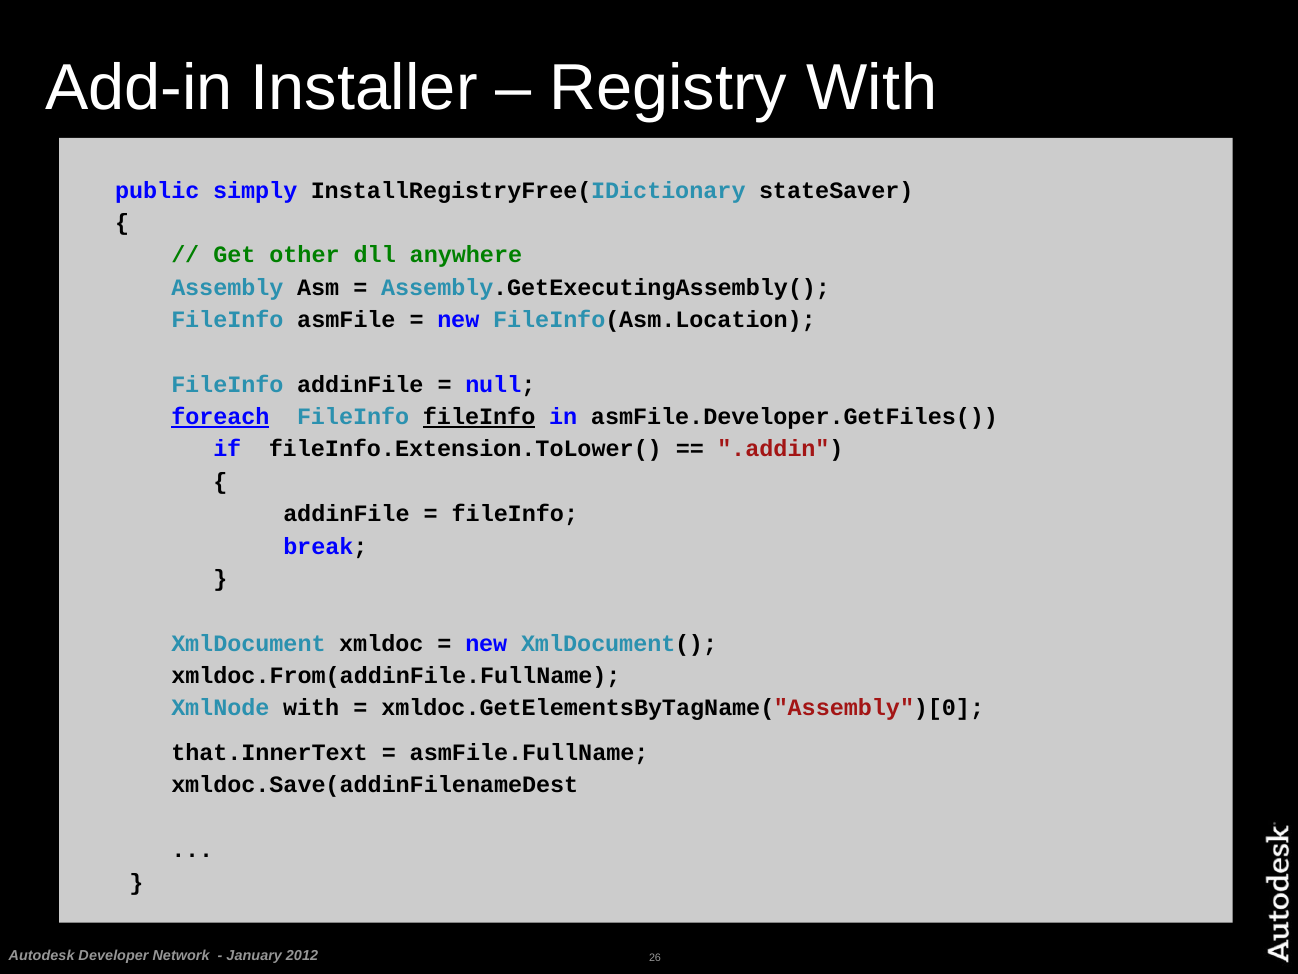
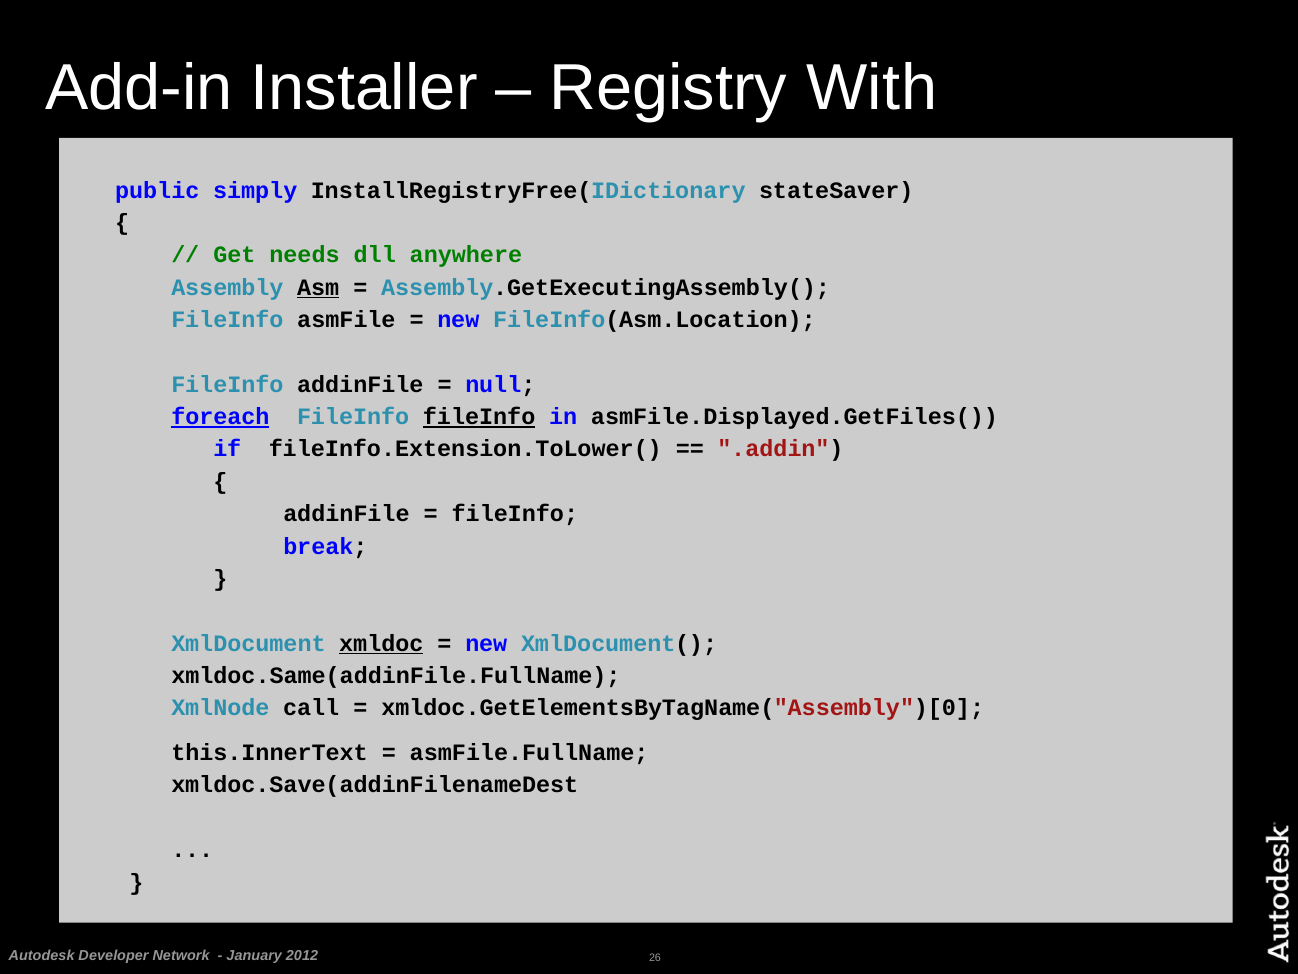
other: other -> needs (305, 255)
Asm underline: none -> present (318, 287)
asmFile.Developer.GetFiles(: asmFile.Developer.GetFiles( -> asmFile.Displayed.GetFiles( (794, 417)
xmldoc underline: none -> present (381, 643)
xmldoc.From(addinFile.FullName: xmldoc.From(addinFile.FullName -> xmldoc.Same(addinFile.FullName (396, 675)
XmlNode with: with -> call (311, 708)
that.InnerText: that.InnerText -> this.InnerText (270, 752)
